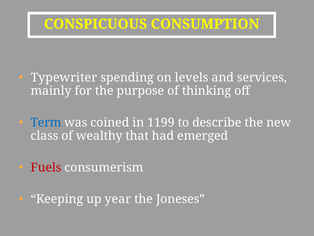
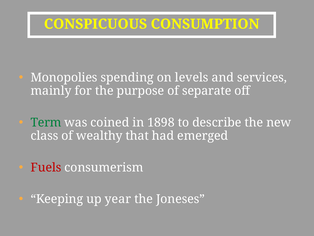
Typewriter: Typewriter -> Monopolies (64, 77)
thinking: thinking -> separate (207, 91)
Term colour: blue -> green (46, 122)
1199: 1199 -> 1898 (161, 122)
